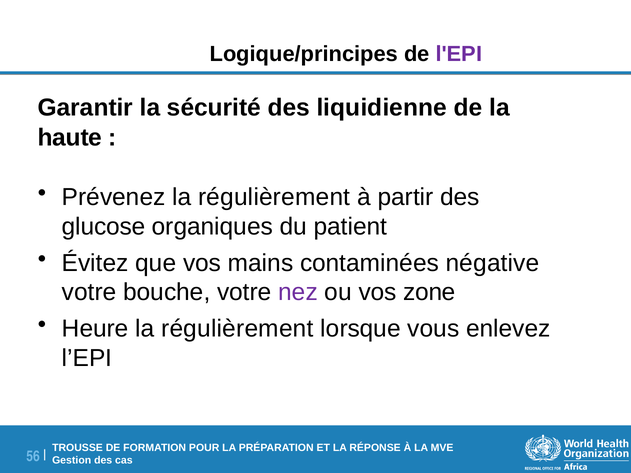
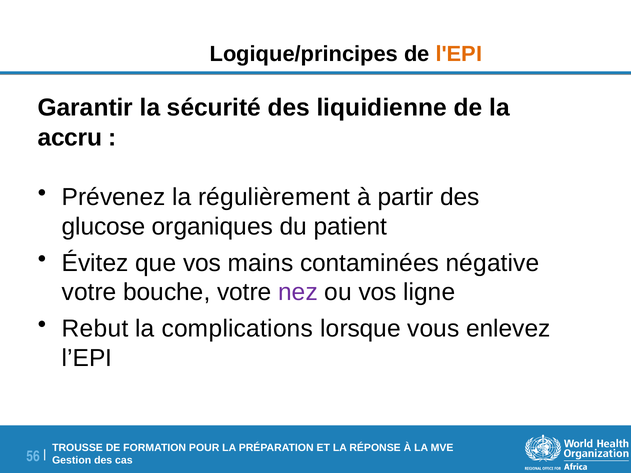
l'EPI colour: purple -> orange (459, 54)
haute: haute -> accru (70, 138)
zone: zone -> ligne (429, 293)
Heure: Heure -> Rebut (95, 329)
régulièrement: régulièrement -> complications (237, 329)
